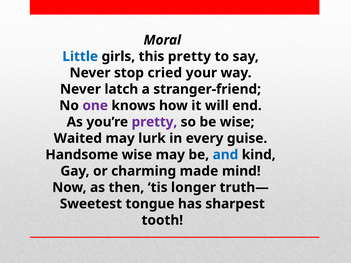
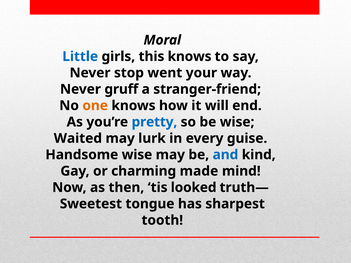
this pretty: pretty -> knows (190, 57)
cried: cried -> went (165, 73)
latch: latch -> gruff (121, 89)
one colour: purple -> orange (95, 106)
pretty colour: purple -> blue (154, 122)
longer: longer -> looked (194, 188)
